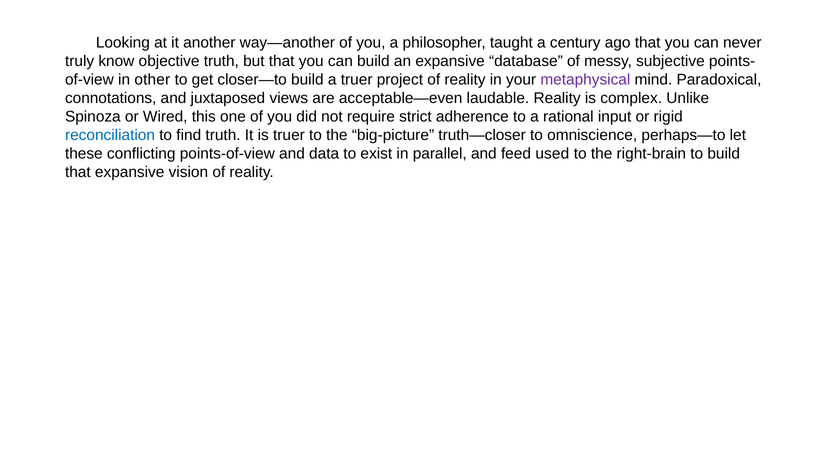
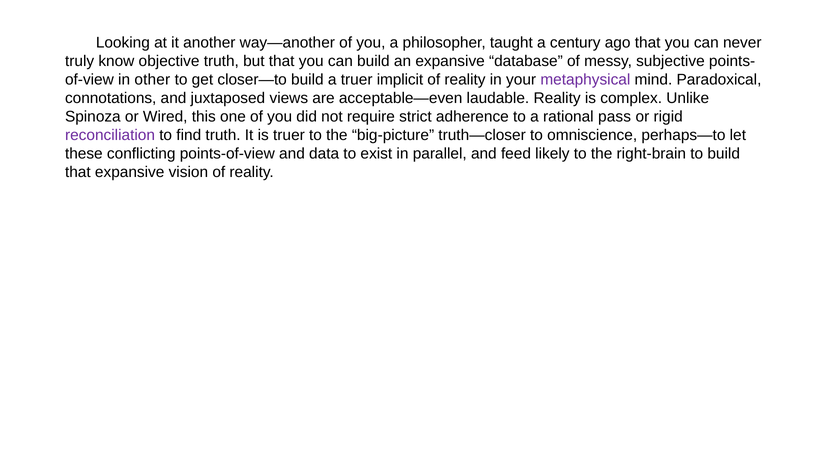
project: project -> implicit (400, 80)
input: input -> pass (615, 117)
reconciliation colour: blue -> purple (110, 135)
used: used -> likely (552, 154)
